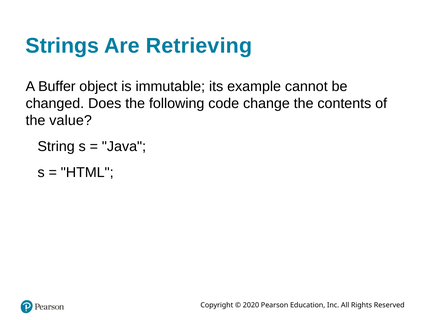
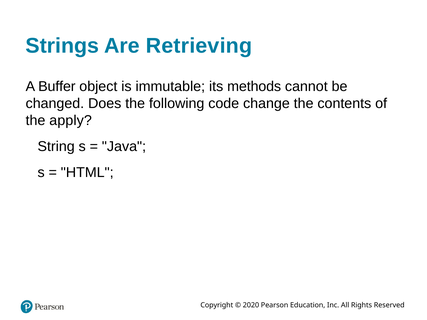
example: example -> methods (254, 86)
value: value -> apply (71, 121)
